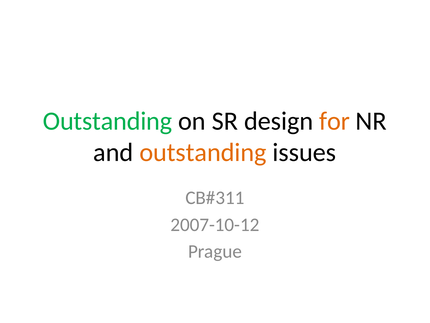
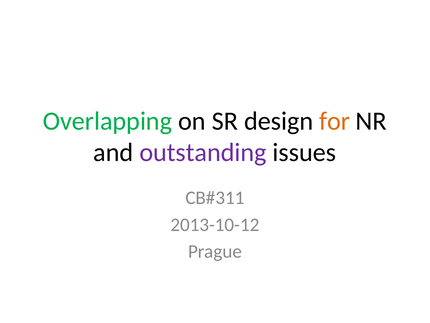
Outstanding: Outstanding -> Overlapping (107, 121)
outstanding colour: orange -> purple (203, 152)
2007-10-12: 2007-10-12 -> 2013-10-12 (215, 224)
